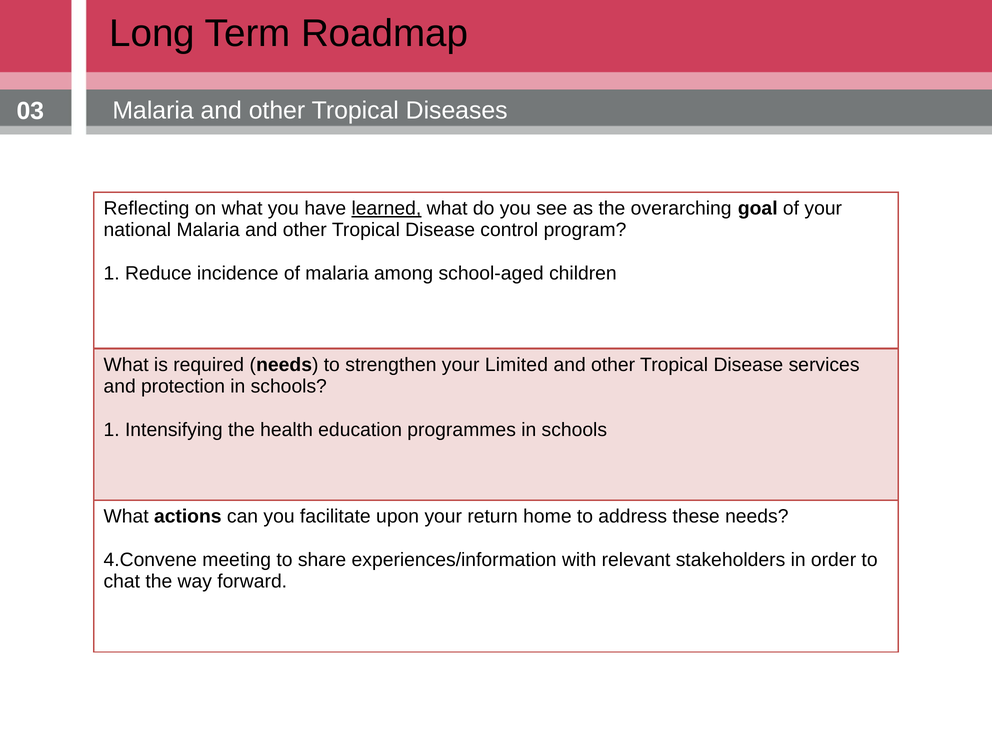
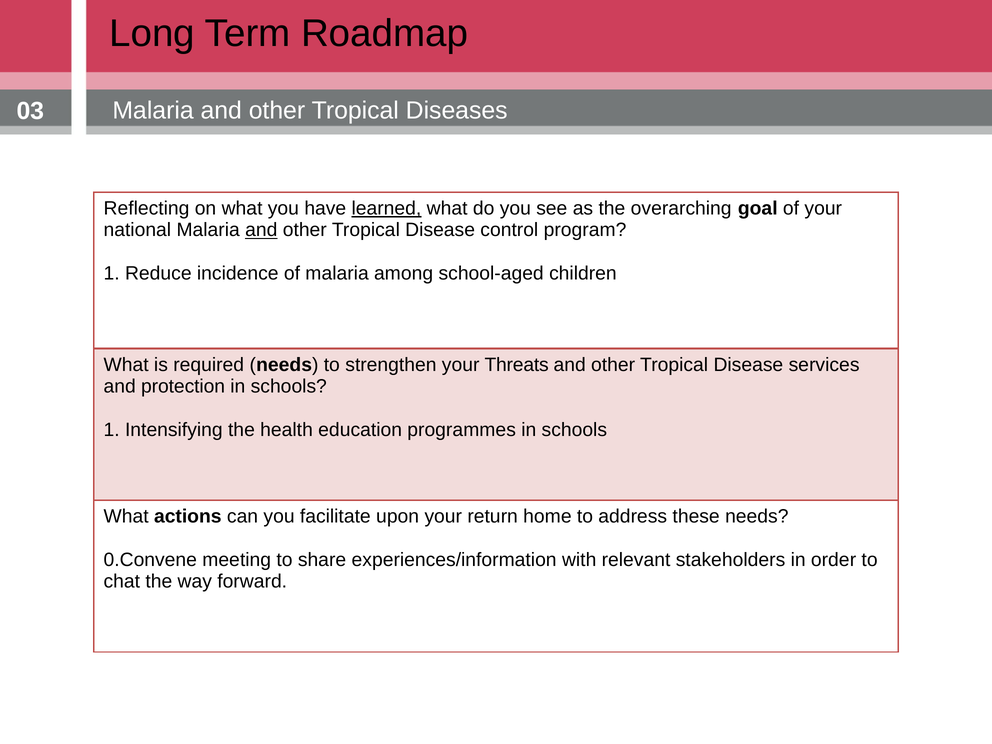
and underline: none -> present (261, 230)
Limited: Limited -> Threats (517, 365)
4.Convene: 4.Convene -> 0.Convene (150, 560)
